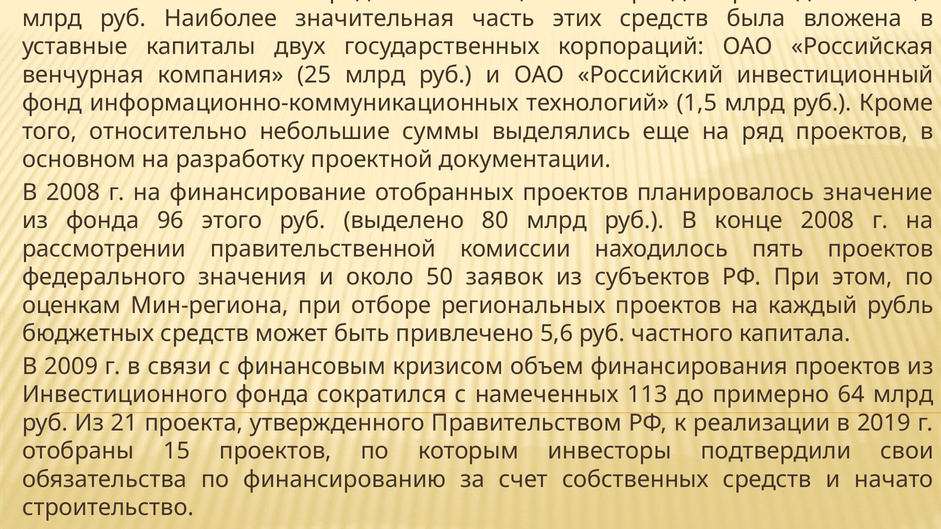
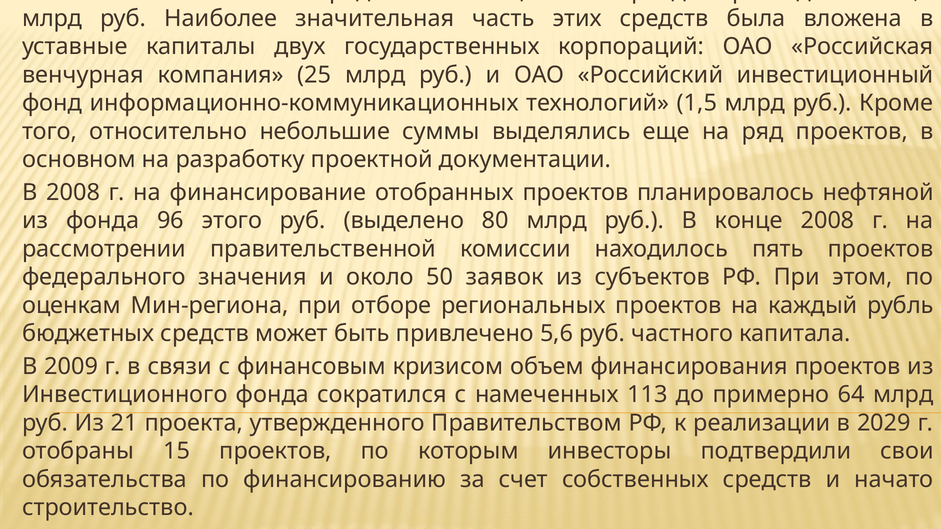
значение: значение -> нефтяной (878, 193)
2019: 2019 -> 2029 (884, 423)
